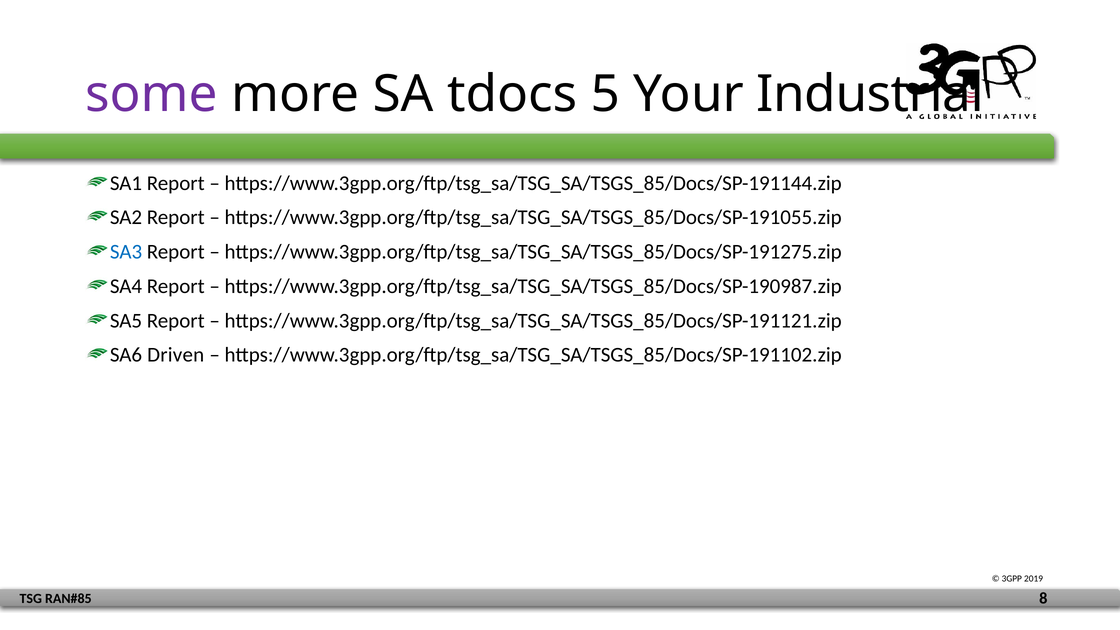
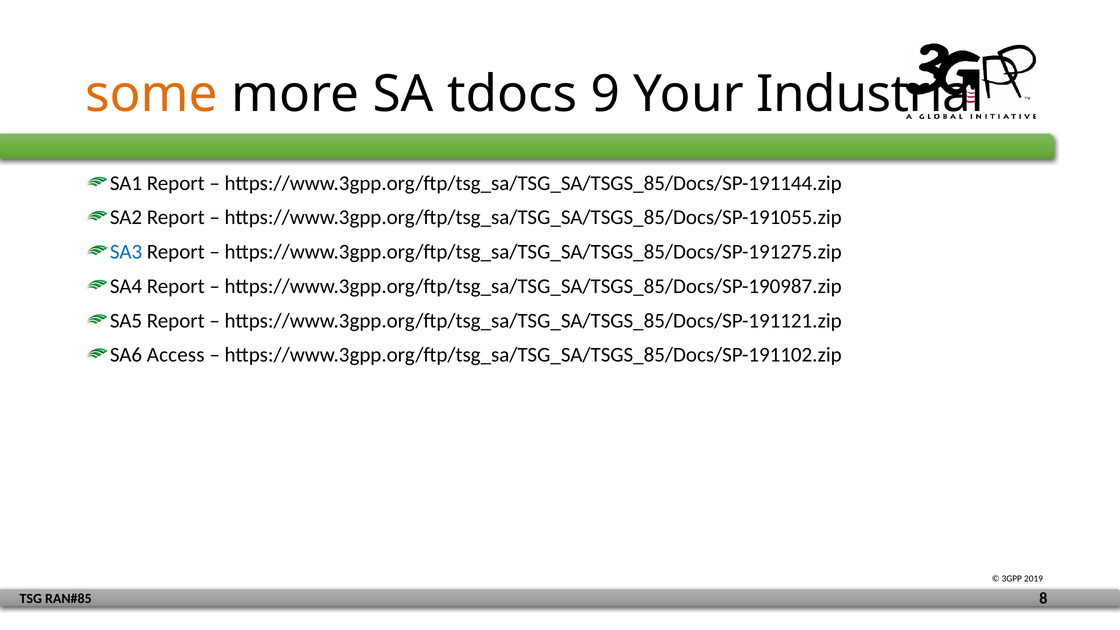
some colour: purple -> orange (152, 94)
5: 5 -> 9 (606, 94)
Driven: Driven -> Access (176, 355)
